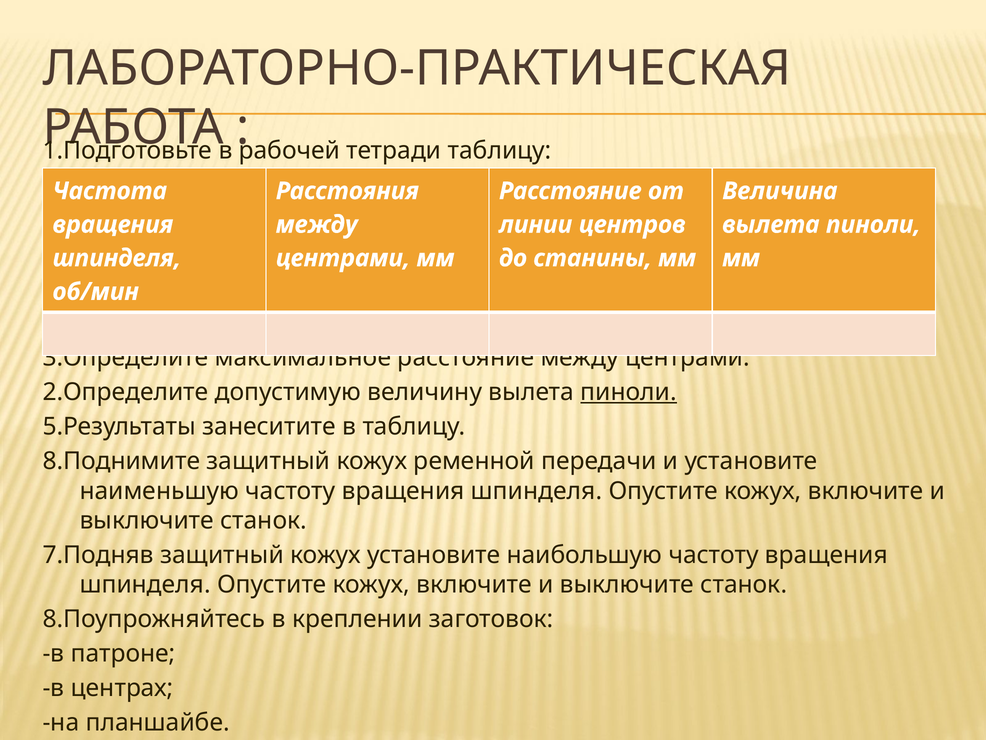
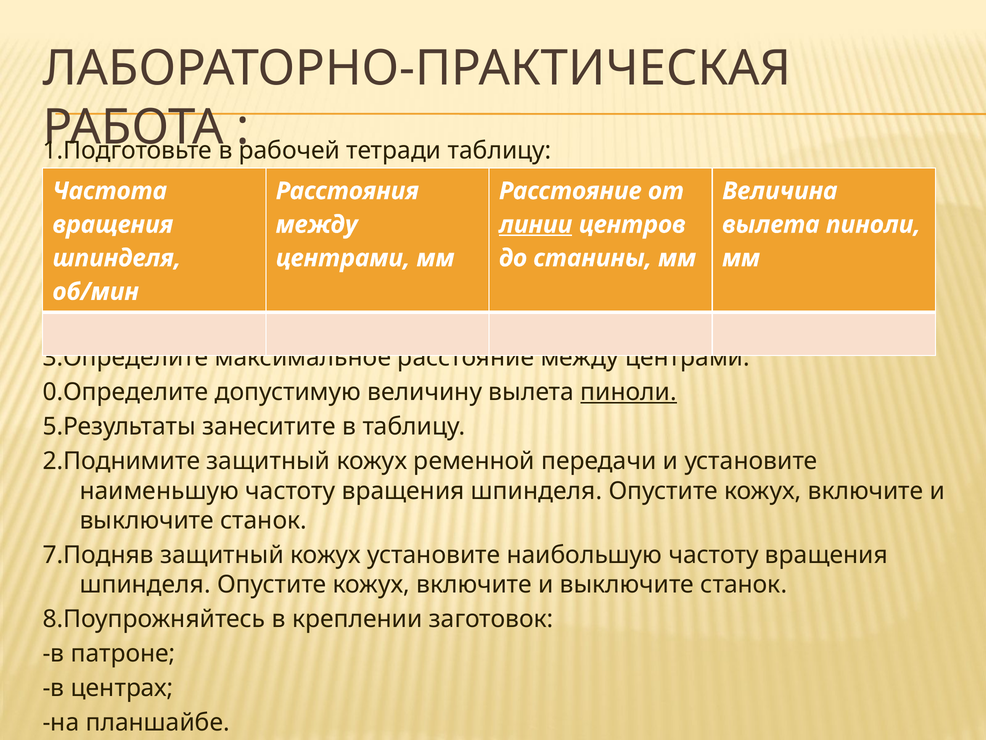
линии underline: none -> present (536, 224)
2.Определите: 2.Определите -> 0.Определите (125, 392)
8.Поднимите: 8.Поднимите -> 2.Поднимите (121, 461)
